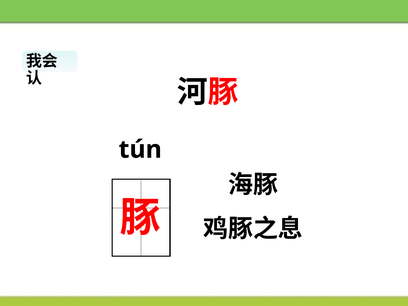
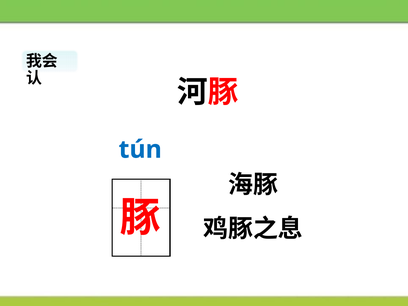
tún colour: black -> blue (140, 150)
